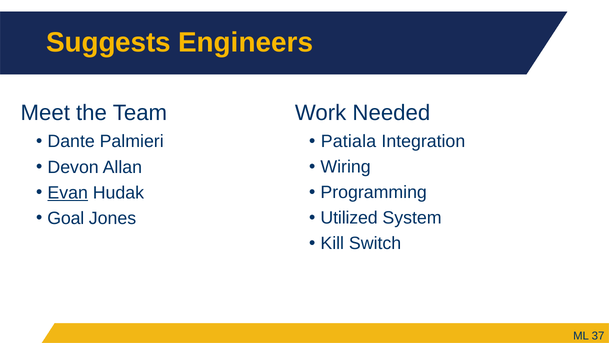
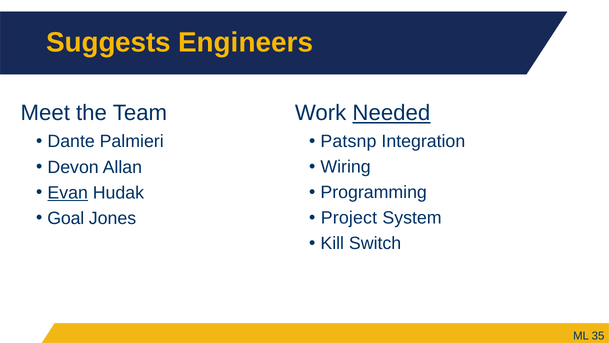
Needed underline: none -> present (391, 113)
Patiala: Patiala -> Patsnp (348, 141)
Utilized: Utilized -> Project (349, 218)
37: 37 -> 35 (598, 335)
